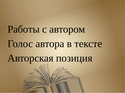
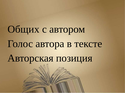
Работы: Работы -> Общих (23, 29)
